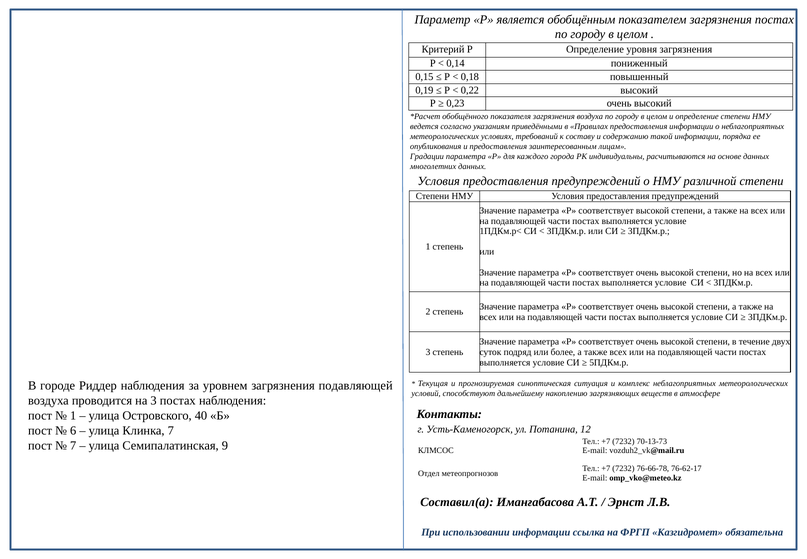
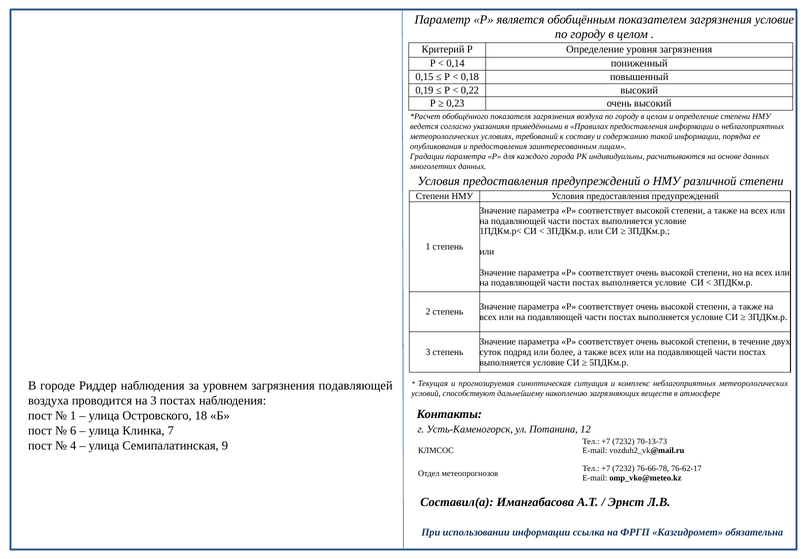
загрязнения постах: постах -> условие (775, 19)
40: 40 -> 18 (201, 415)
7: 7 -> 4 (73, 445)
